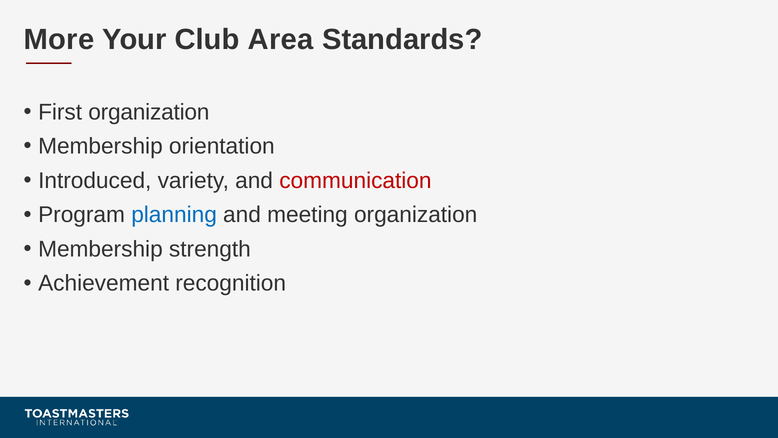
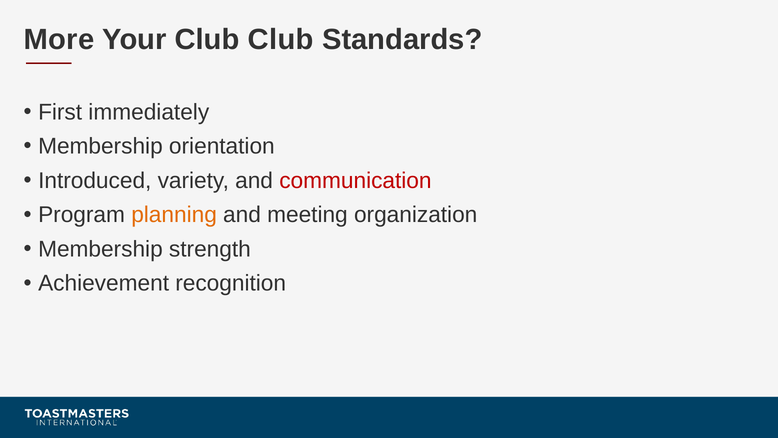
Club Area: Area -> Club (281, 39)
First organization: organization -> immediately (149, 112)
planning colour: blue -> orange (174, 215)
